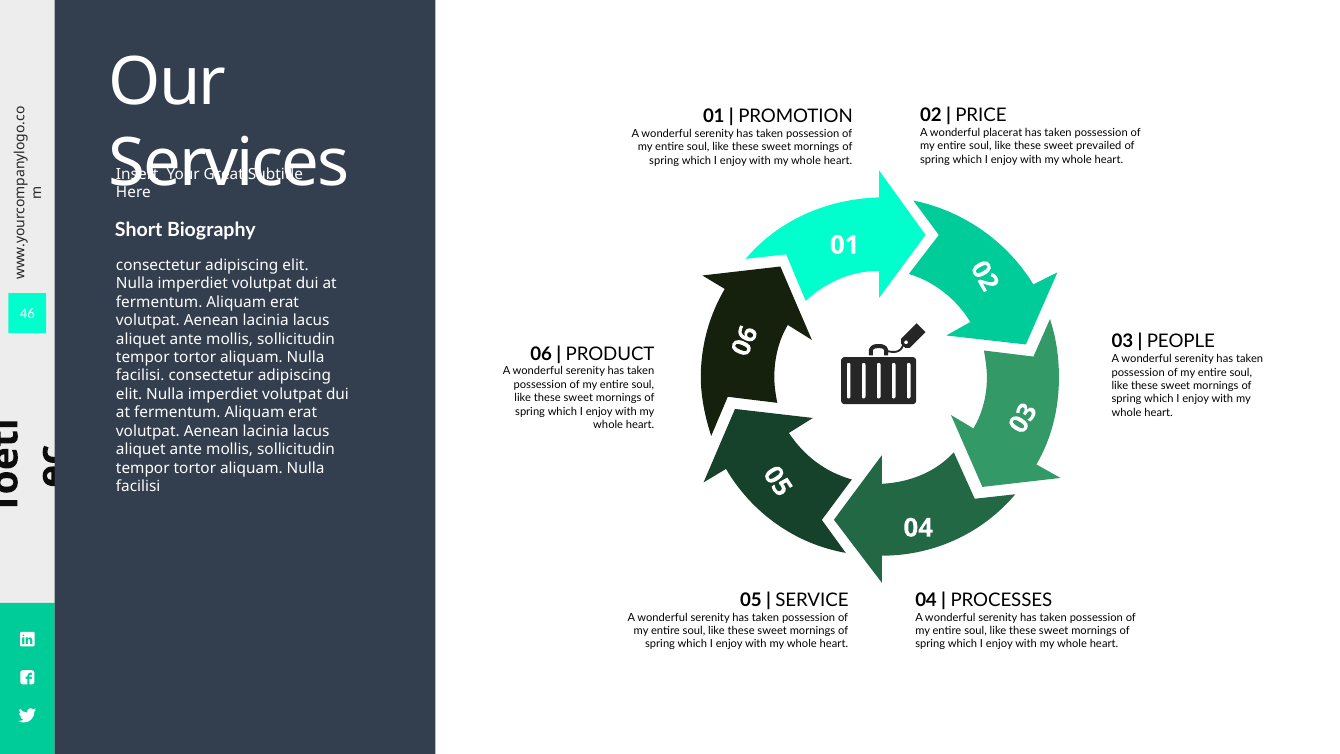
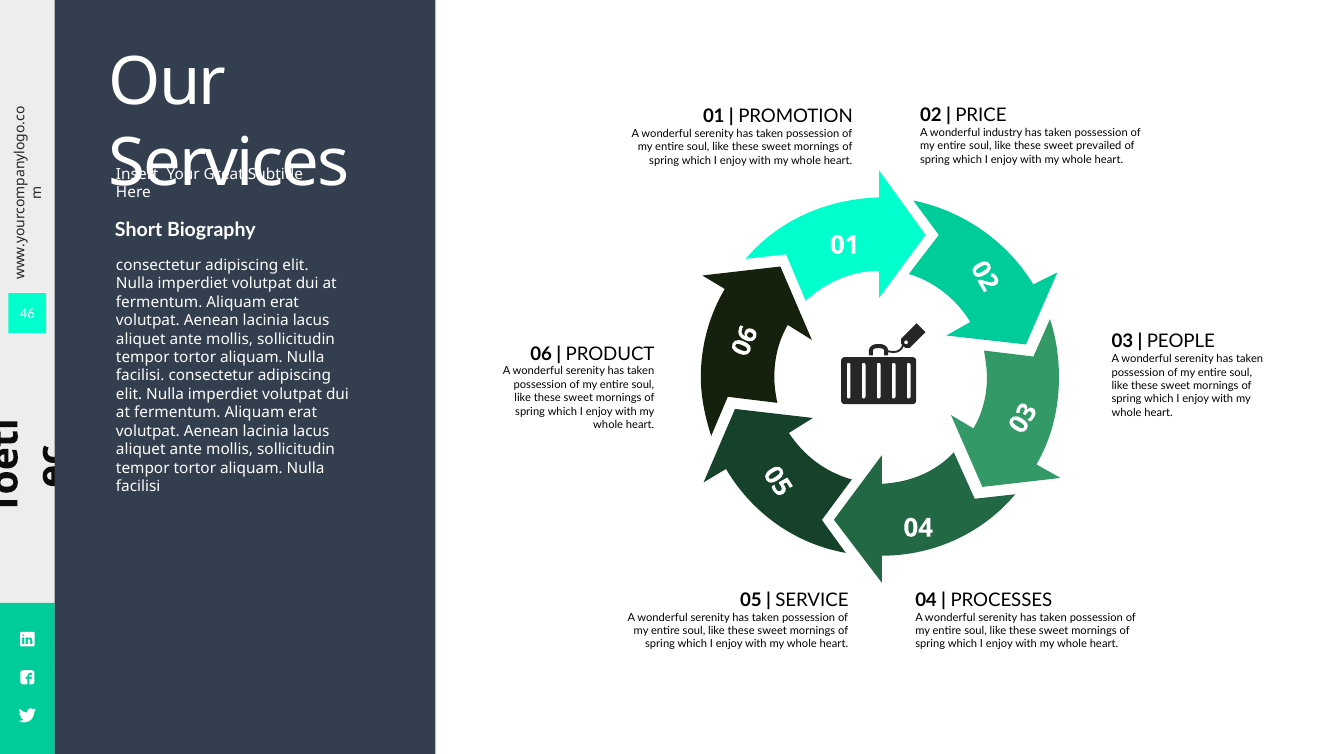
placerat: placerat -> industry (1003, 133)
